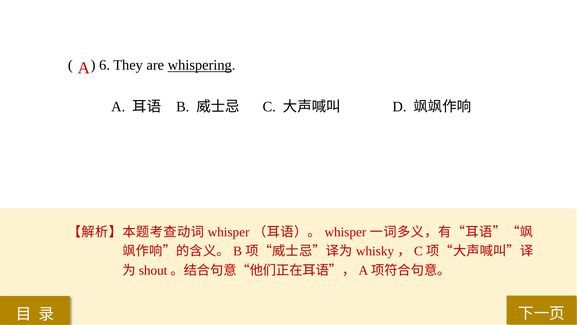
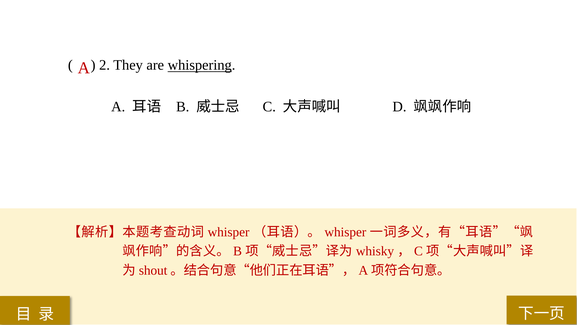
6: 6 -> 2 (105, 65)
